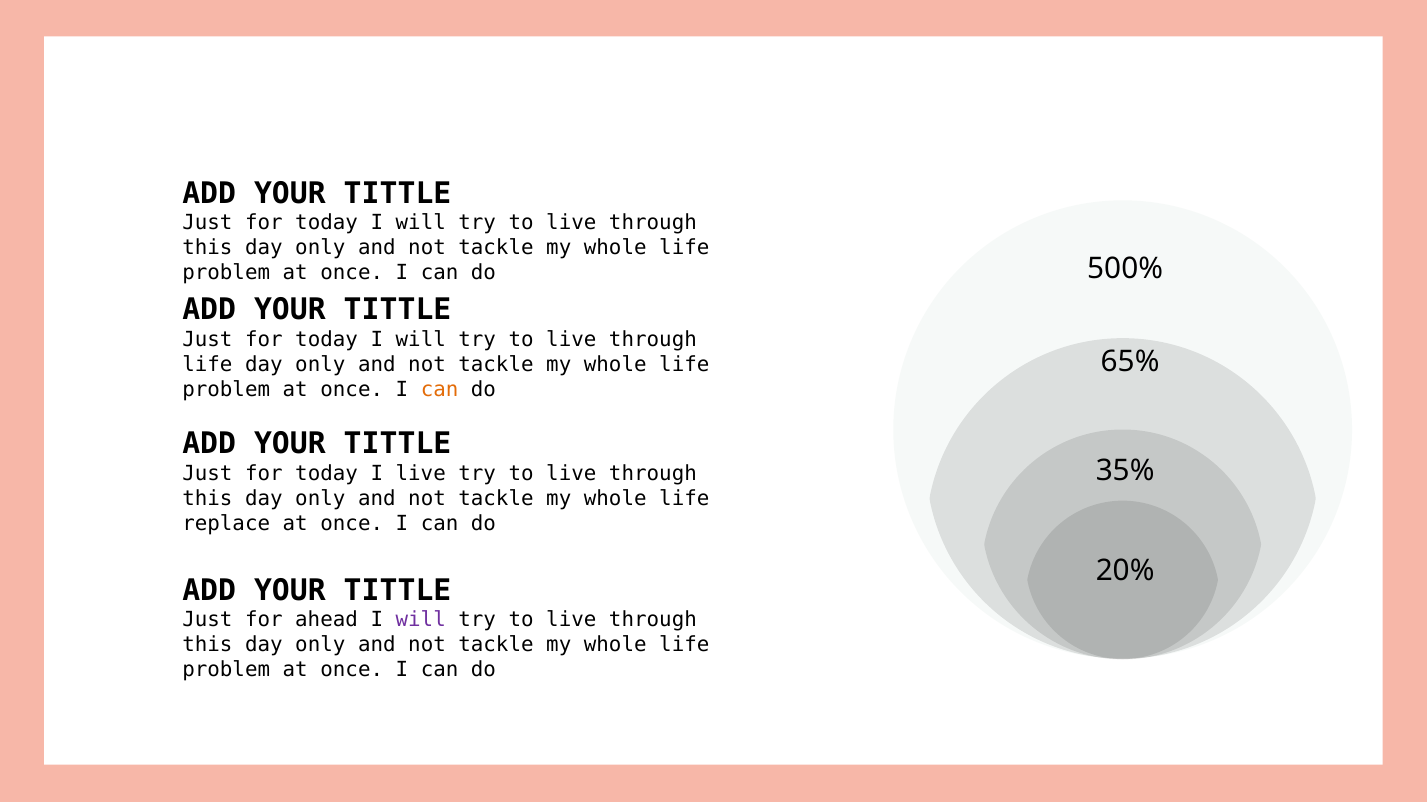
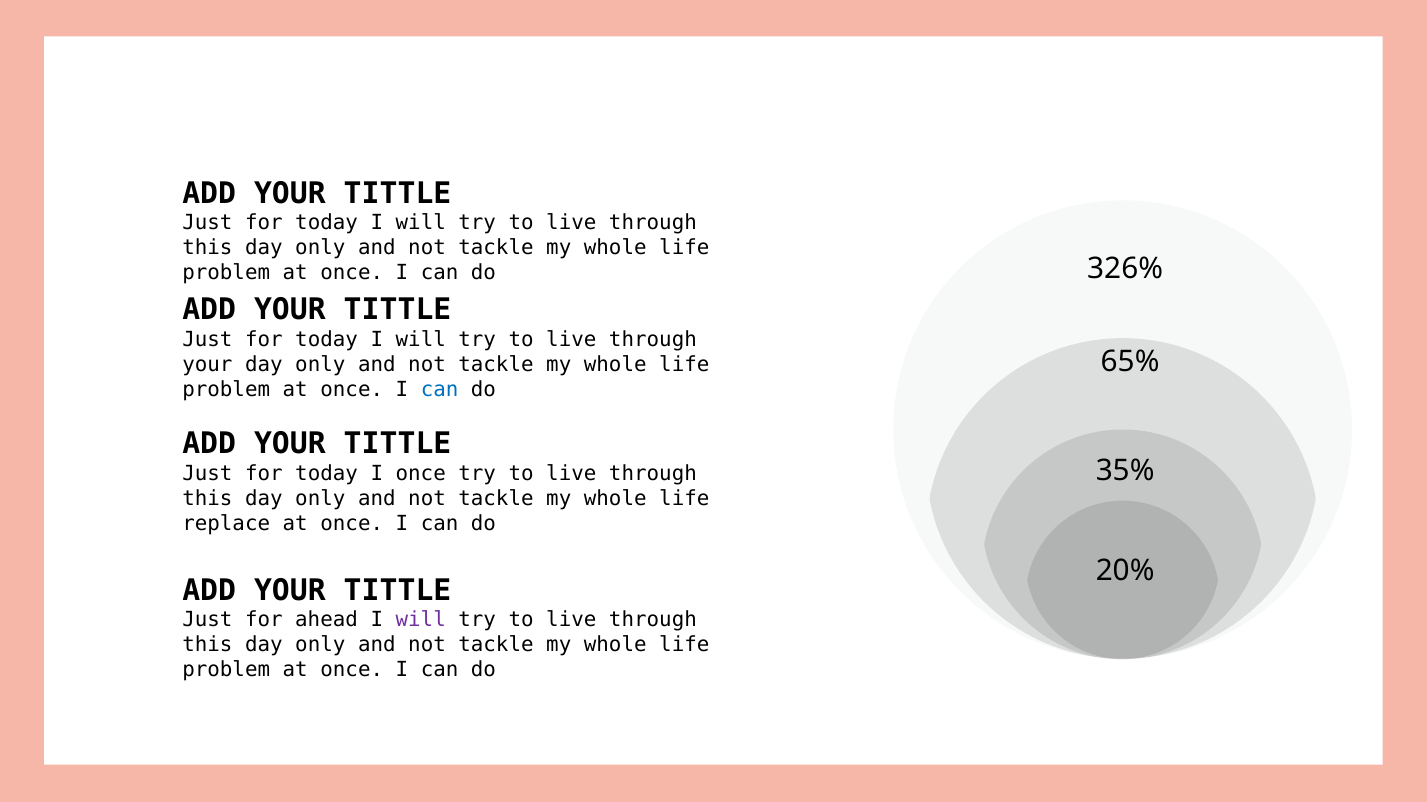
500%: 500% -> 326% (1125, 269)
life: life -> your (207, 365)
can colour: orange -> blue (440, 389)
I live: live -> once (421, 474)
